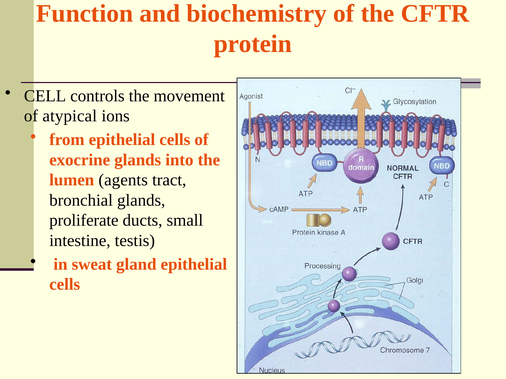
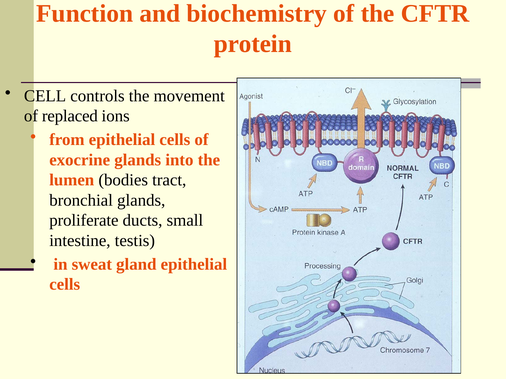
atypical: atypical -> replaced (70, 116)
agents: agents -> bodies (123, 180)
